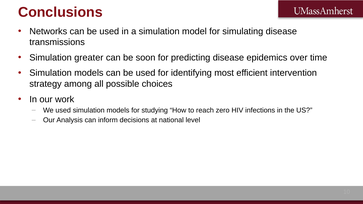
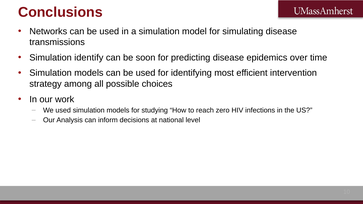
greater: greater -> identify (89, 58)
